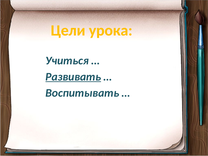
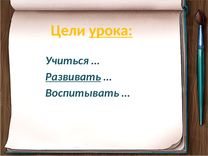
урока underline: none -> present (111, 31)
